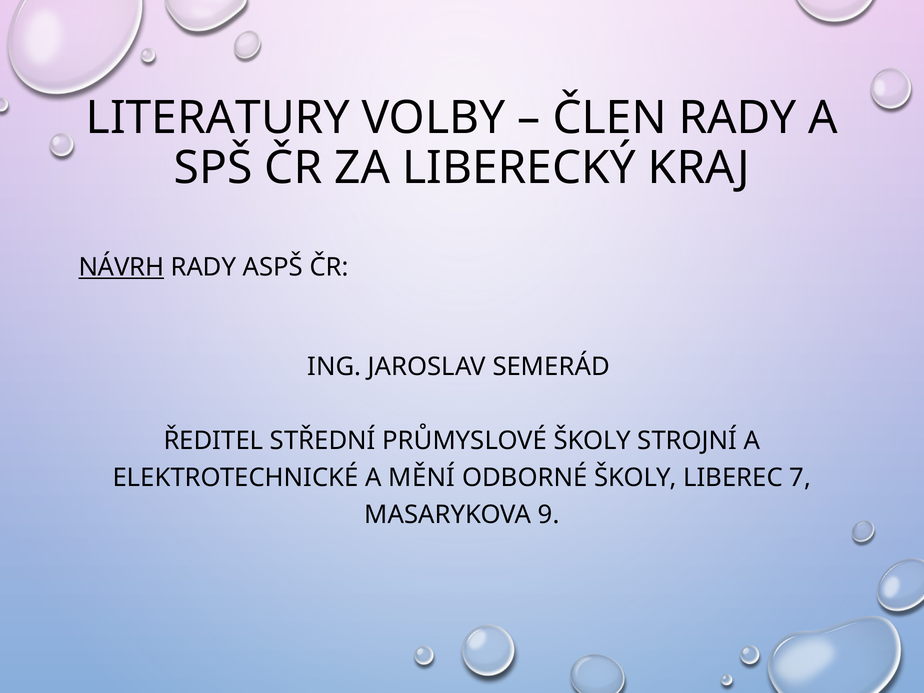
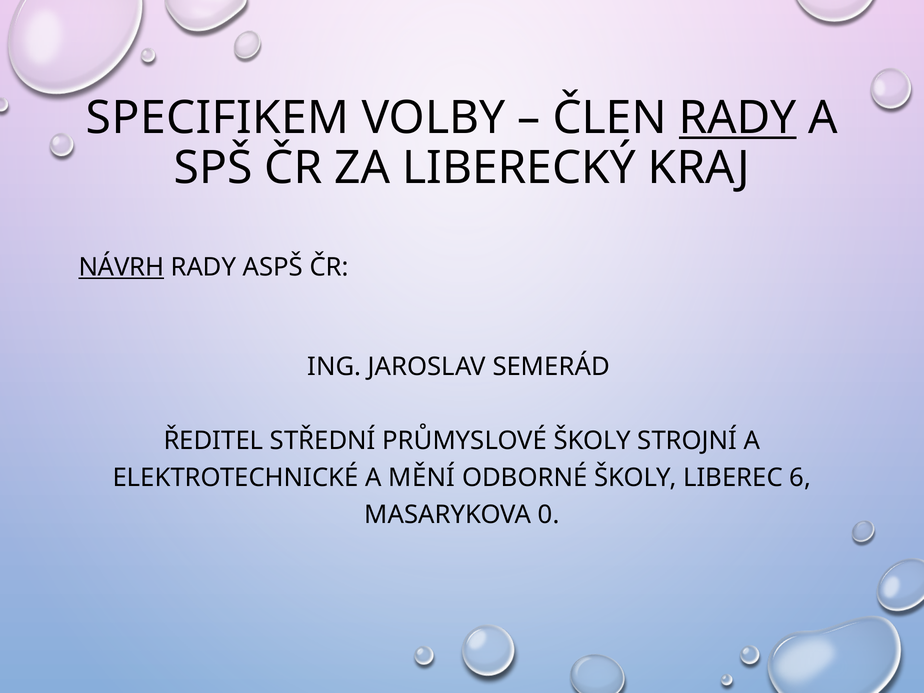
LITERATURY: LITERATURY -> SPECIFIKEM (218, 118)
RADY underline: none -> present (738, 118)
7: 7 -> 6 (800, 478)
9: 9 -> 0 (549, 515)
